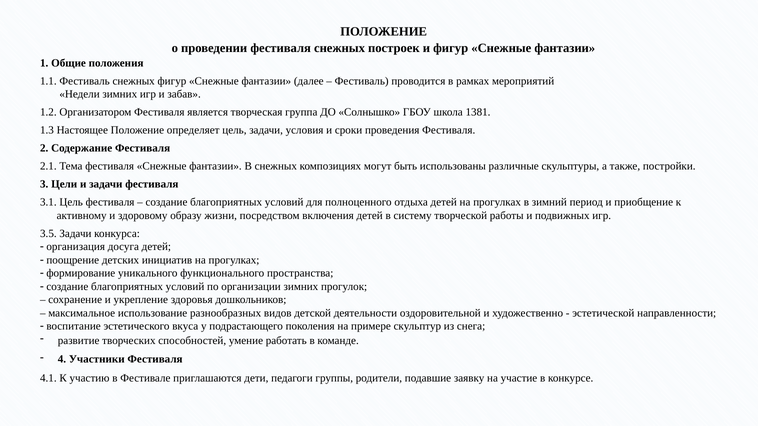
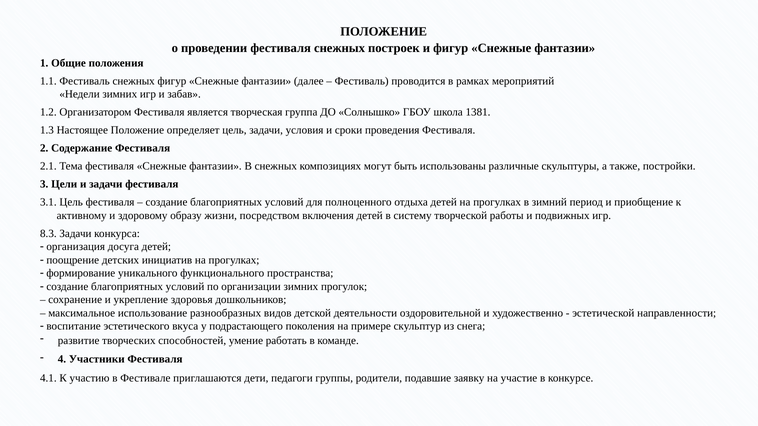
3.5: 3.5 -> 8.3 (48, 234)
